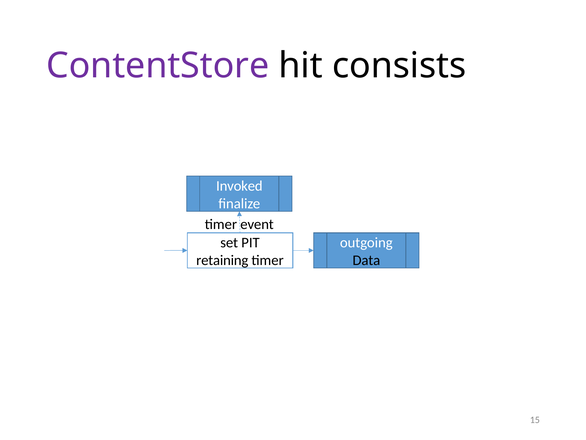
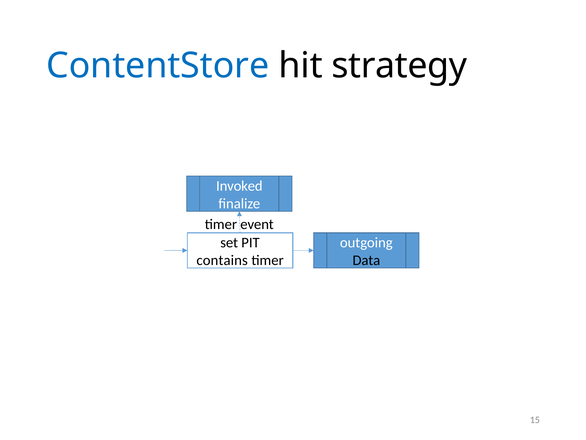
ContentStore colour: purple -> blue (158, 66)
consists: consists -> strategy (399, 66)
retaining: retaining -> contains (222, 260)
